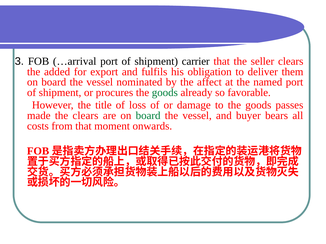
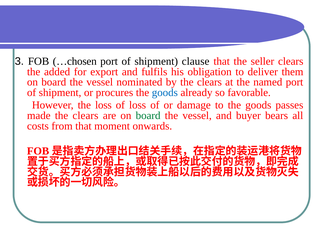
…arrival: …arrival -> …chosen (75, 61)
carrier: carrier -> clause (196, 61)
by the affect: affect -> clears (209, 82)
goods colour: green -> blue (165, 93)
the title: title -> loss (103, 105)
